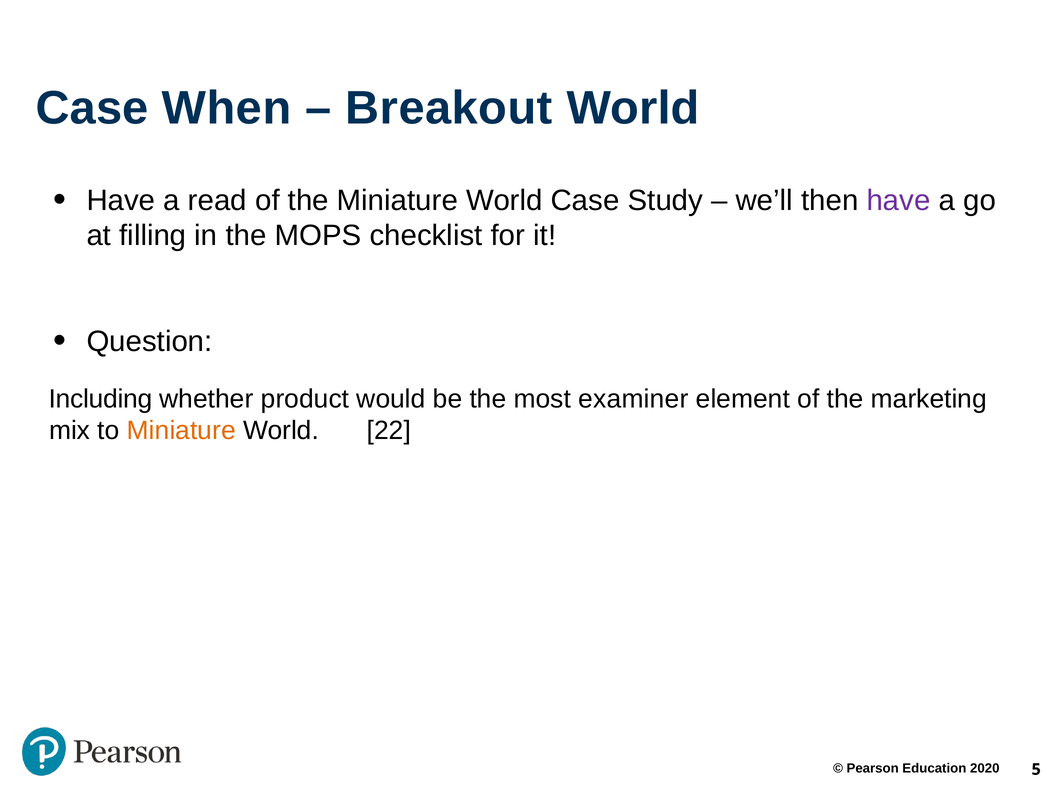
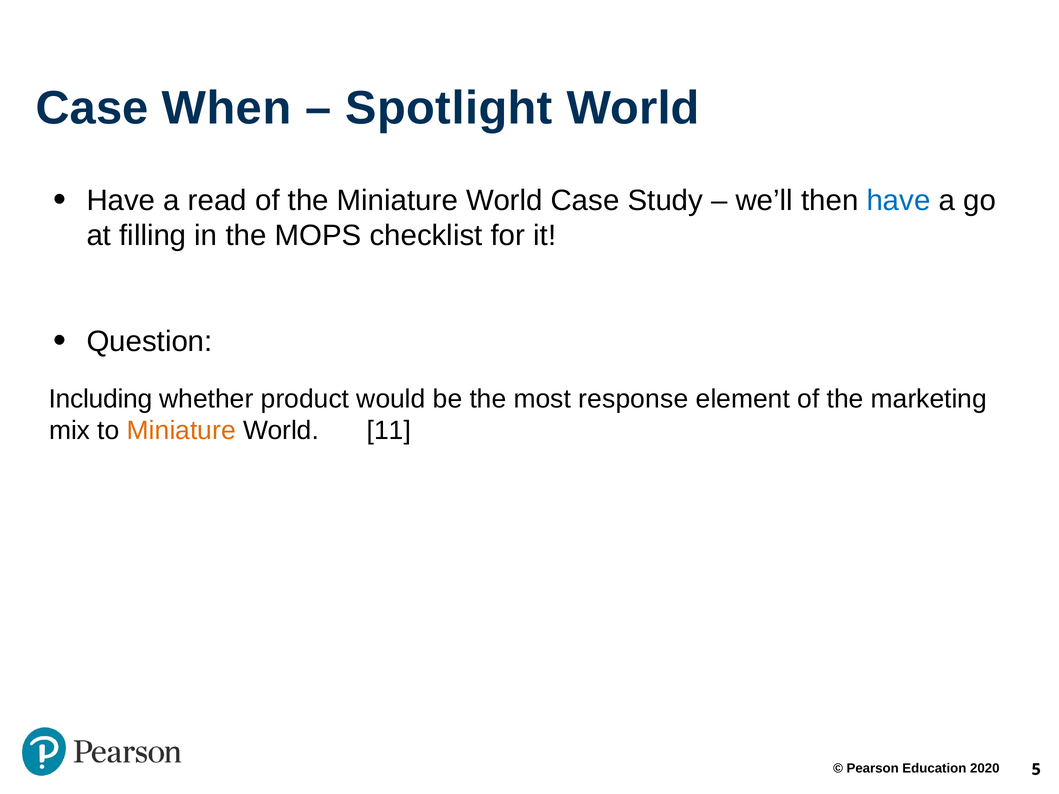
Breakout: Breakout -> Spotlight (449, 108)
have colour: purple -> blue (898, 201)
examiner: examiner -> response (633, 399)
22: 22 -> 11 (389, 431)
